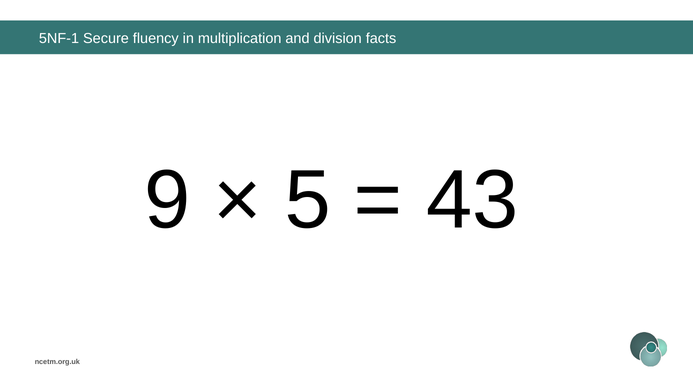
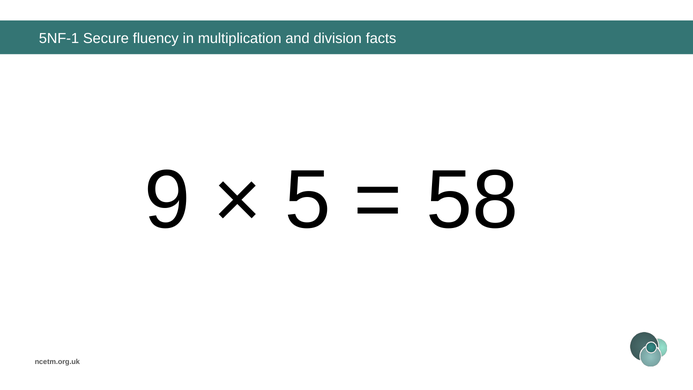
43: 43 -> 58 (472, 200)
